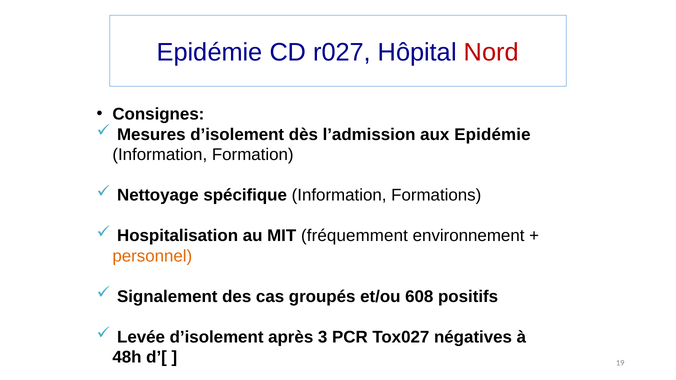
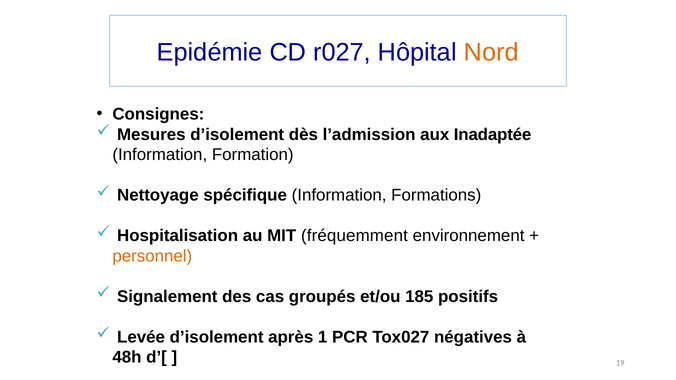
Nord colour: red -> orange (491, 53)
aux Epidémie: Epidémie -> Inadaptée (493, 135)
608: 608 -> 185 (419, 297)
3: 3 -> 1 (323, 337)
